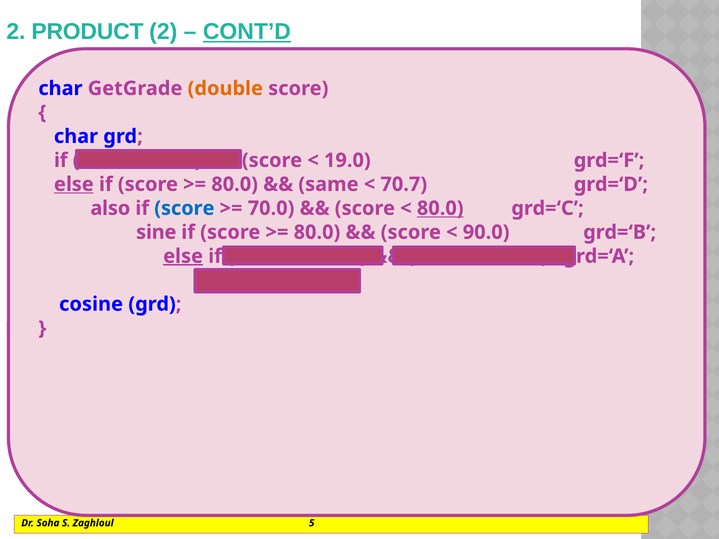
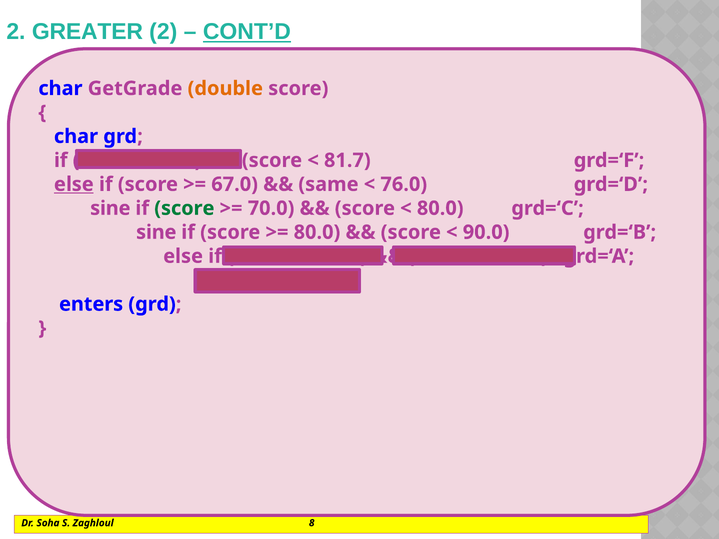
PRODUCT: PRODUCT -> GREATER (87, 32)
19.0: 19.0 -> 81.7 (347, 160)
80.0: 80.0 -> 67.0 (235, 184)
70.7: 70.7 -> 76.0 (404, 184)
also: also -> sine (110, 208)
score colour: blue -> green (184, 208)
80.0 underline: present -> none (440, 208)
else underline: present -> none (183, 256)
cosine: cosine -> enters (91, 304)
5: 5 -> 8 (312, 523)
